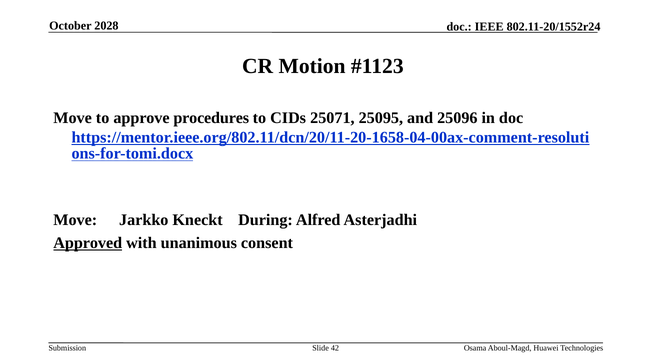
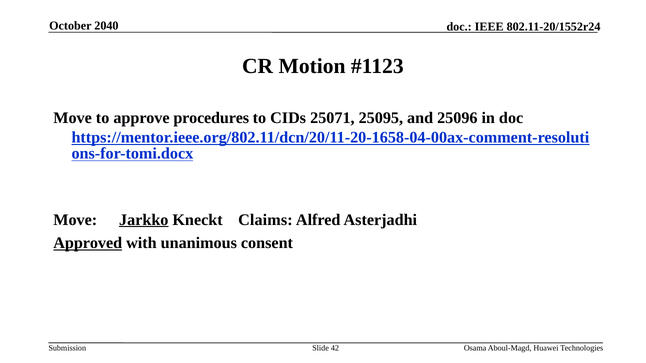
2028: 2028 -> 2040 (106, 26)
Jarkko underline: none -> present (144, 220)
During: During -> Claims (265, 220)
